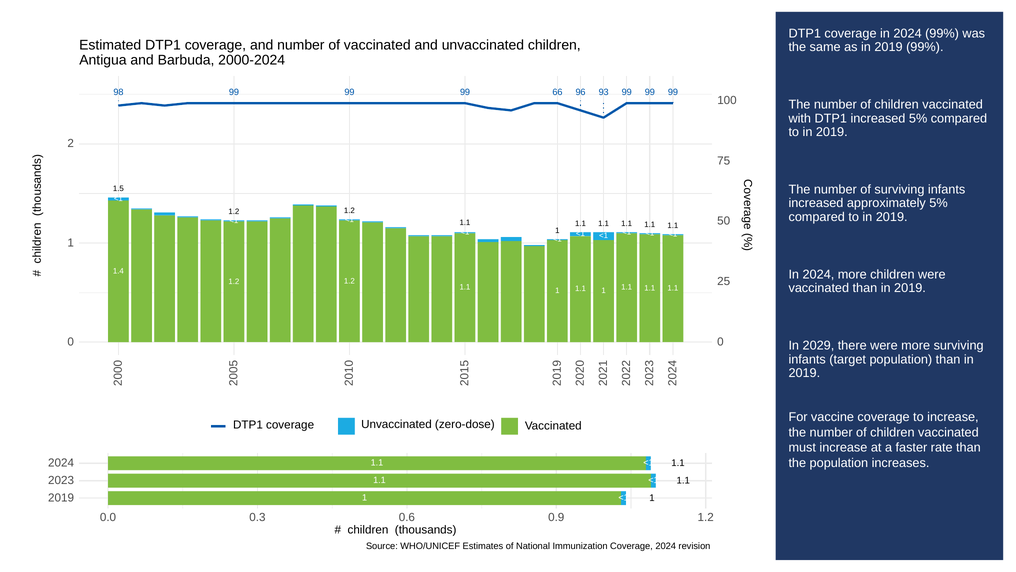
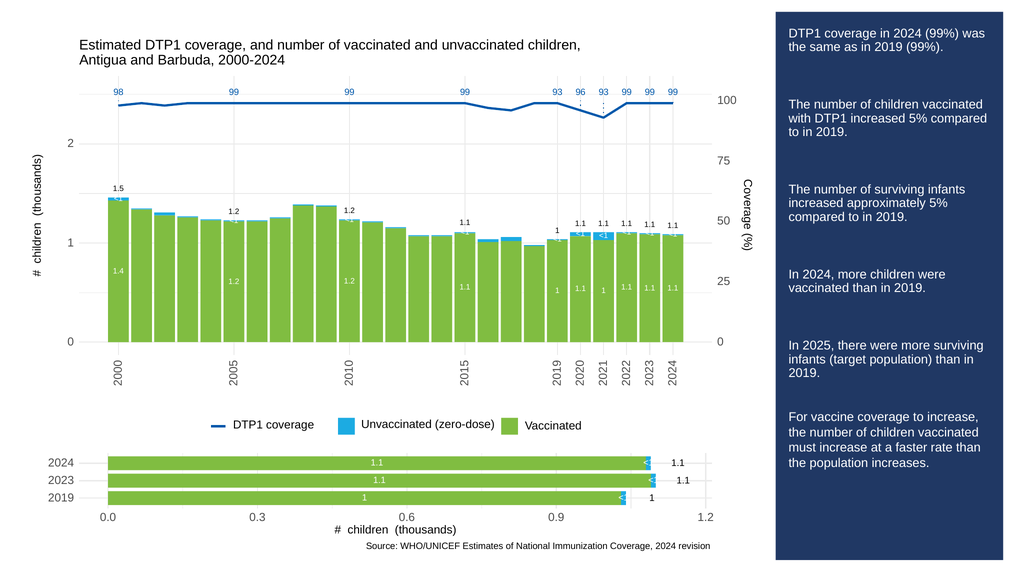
99 66: 66 -> 93 (557, 92)
2029: 2029 -> 2025 (818, 345)
